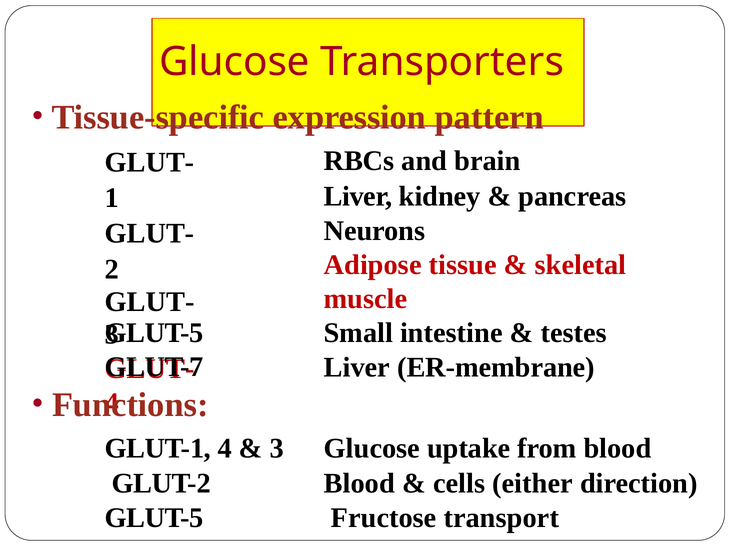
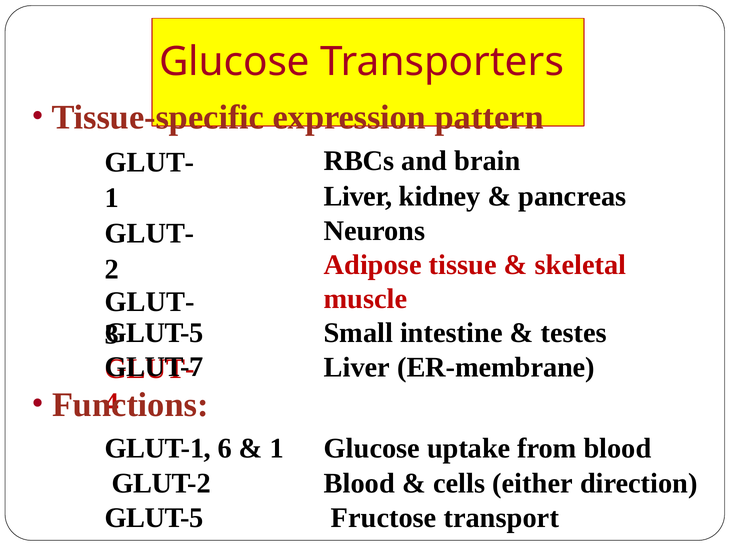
GLUT-1 4: 4 -> 6 (225, 448)
3: 3 -> 1 (277, 448)
